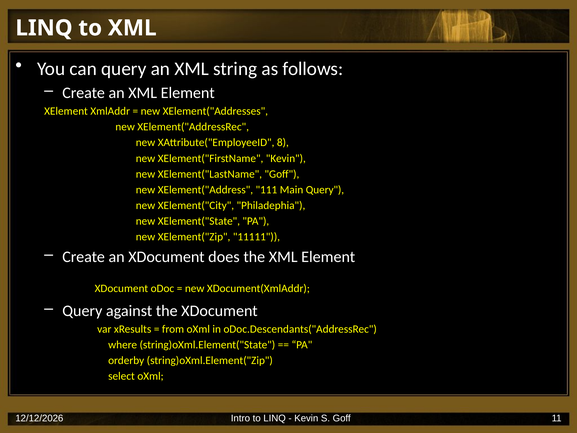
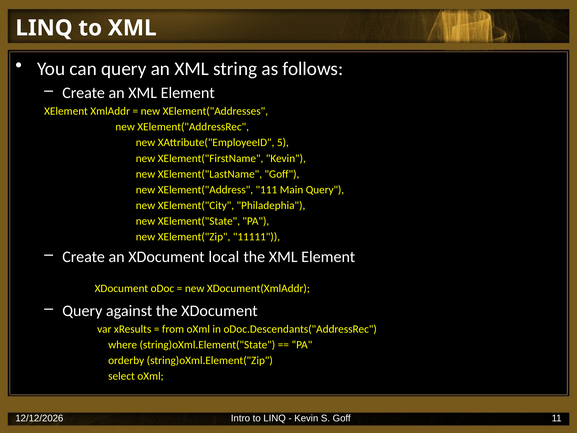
8: 8 -> 5 (283, 143)
does: does -> local (224, 257)
